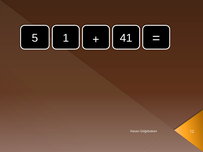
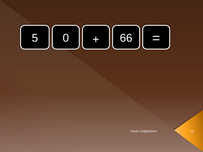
1: 1 -> 0 (66, 38)
41: 41 -> 66 (126, 38)
